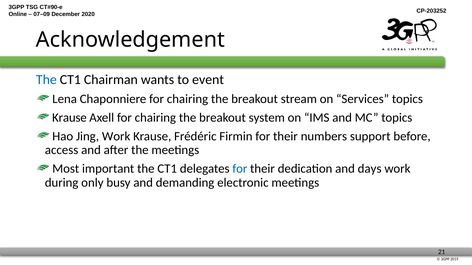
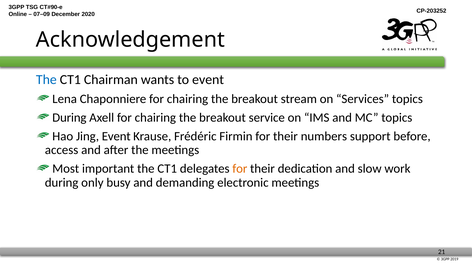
Krause: Krause -> During (69, 118)
system: system -> service (267, 118)
Jing Work: Work -> Event (116, 136)
for colour: blue -> orange (240, 169)
days: days -> slow (370, 169)
